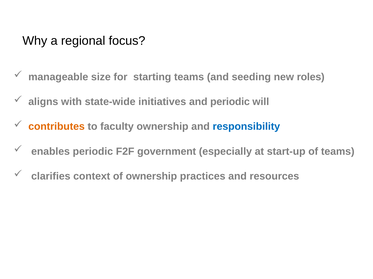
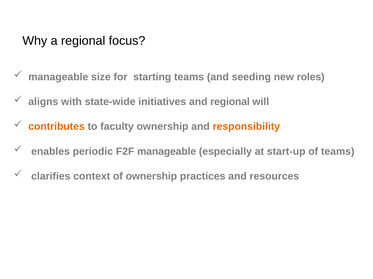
and periodic: periodic -> regional (230, 102)
responsibility colour: blue -> orange (246, 127)
F2F government: government -> manageable (167, 152)
